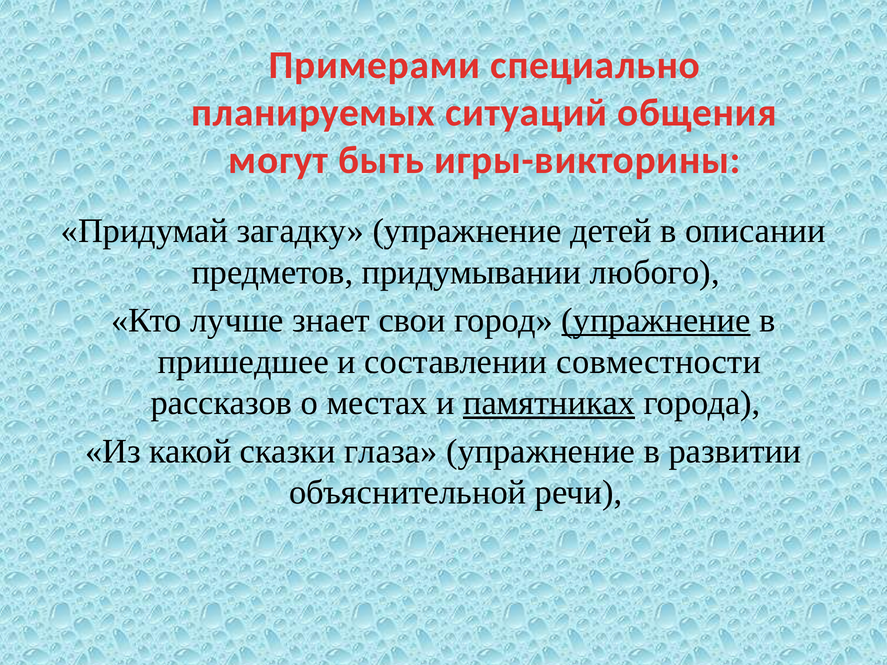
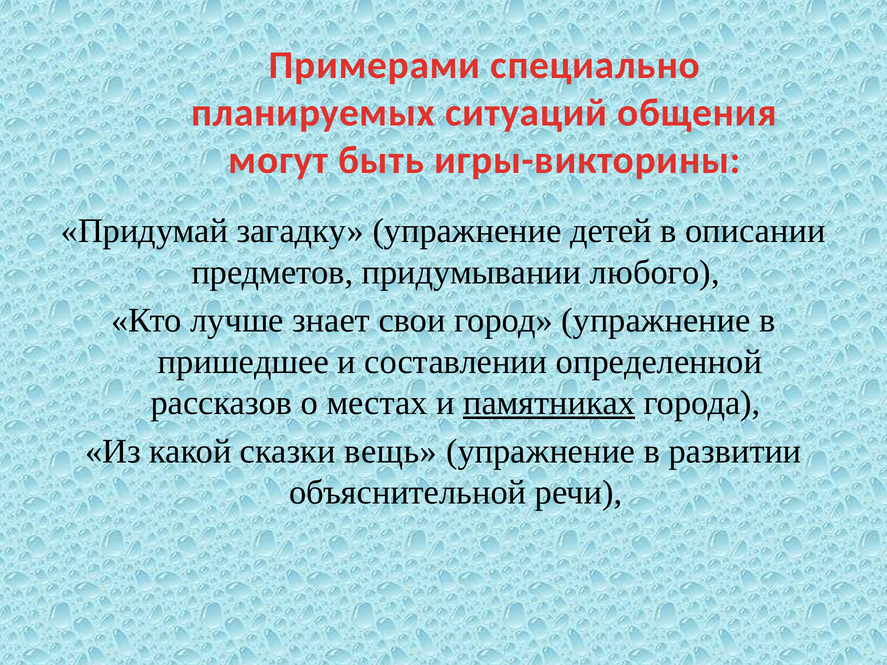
упражнение underline: present -> none (656, 320)
совместности: совместности -> определенной (659, 362)
глаза: глаза -> вещь (391, 451)
